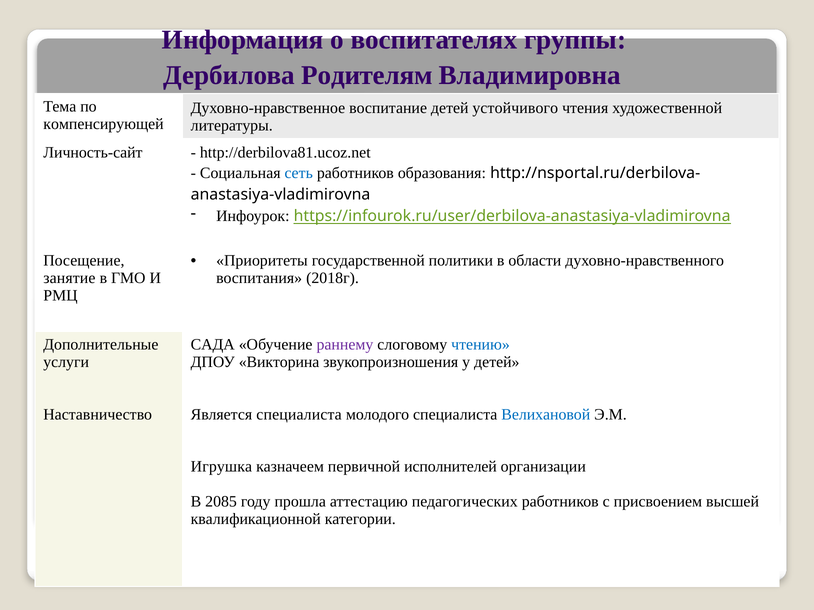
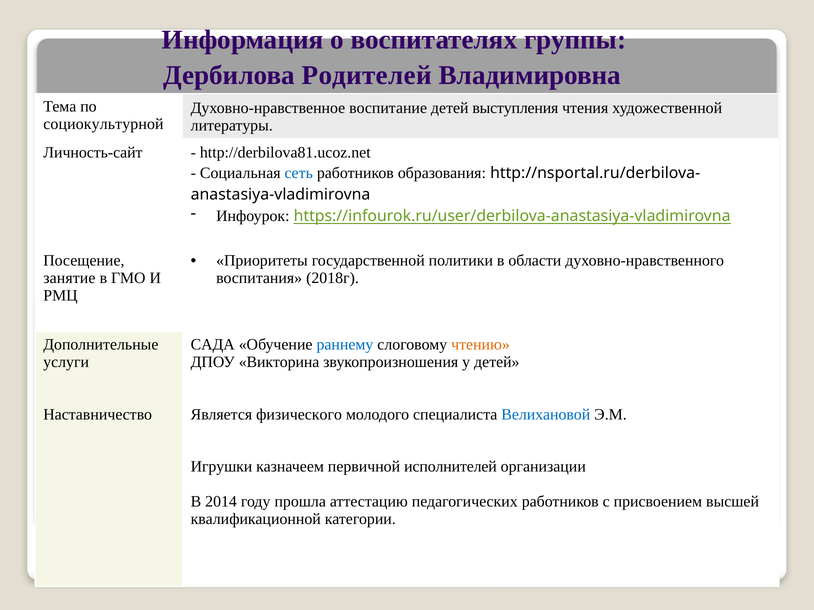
Родителям: Родителям -> Родителей (367, 75)
устойчивого: устойчивого -> выступления (515, 108)
компенсирующей: компенсирующей -> социокультурной (103, 124)
раннему colour: purple -> blue (345, 345)
чтению colour: blue -> orange (481, 345)
Является специалиста: специалиста -> физического (299, 415)
Игрушка: Игрушка -> Игрушки (222, 467)
2085: 2085 -> 2014 (221, 502)
